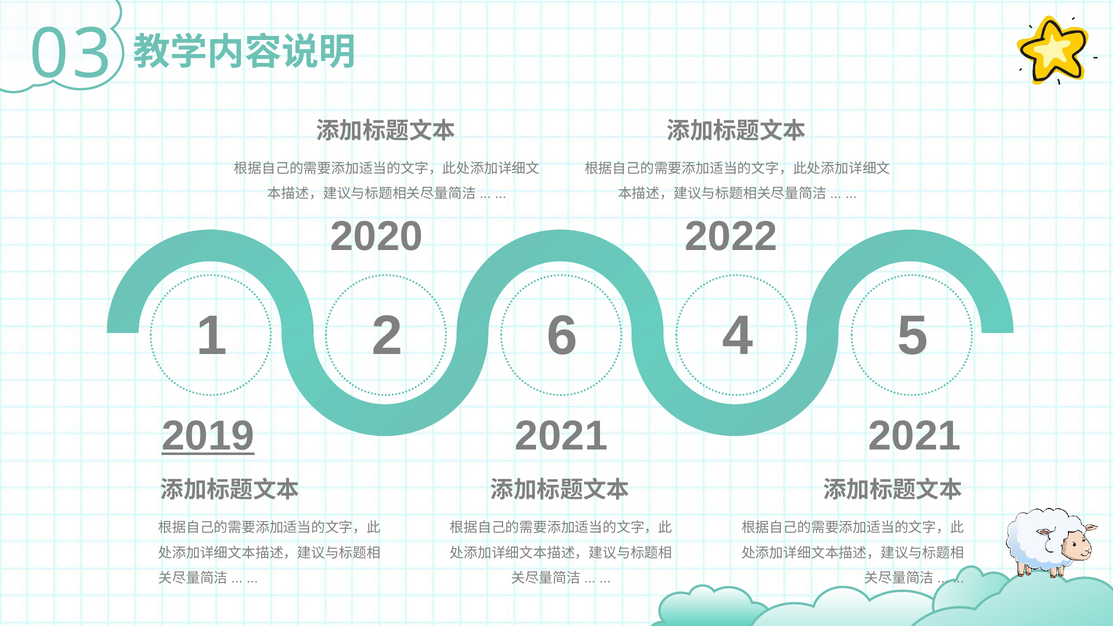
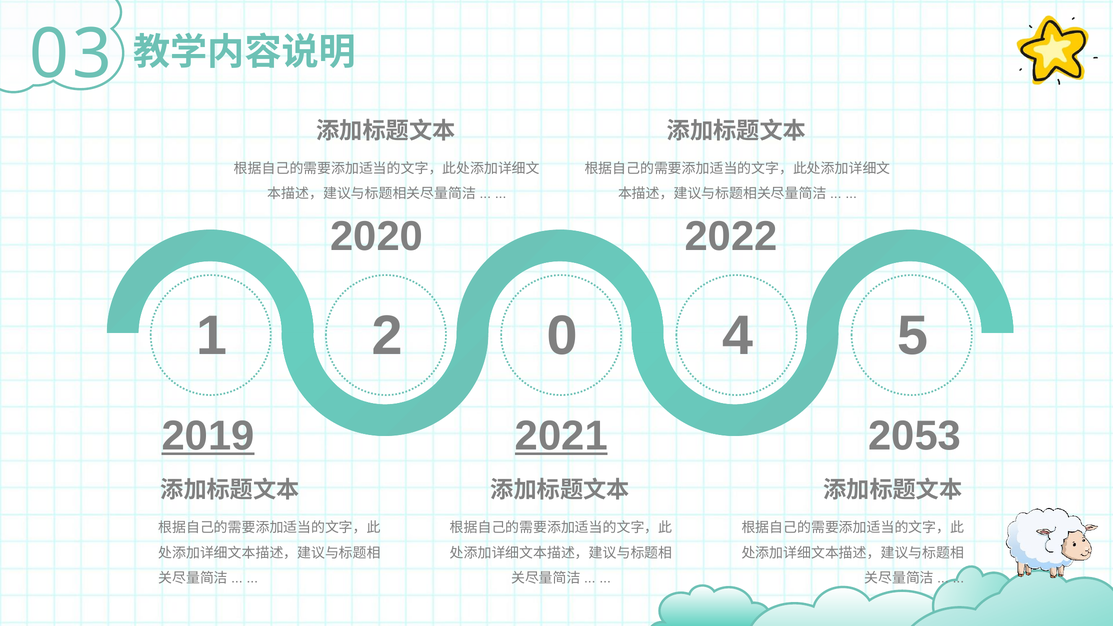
6: 6 -> 0 (562, 336)
2021 underline: none -> present (561, 436)
2021: 2021 -> 2053 (915, 436)
